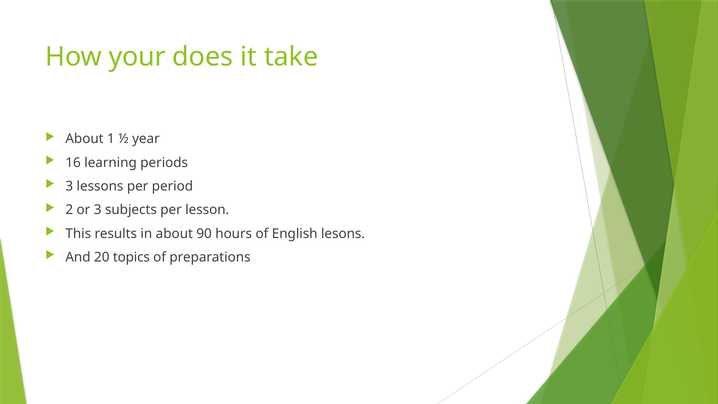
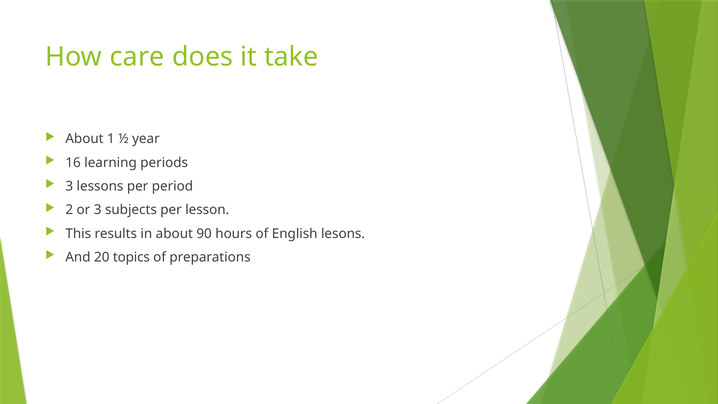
your: your -> care (137, 57)
